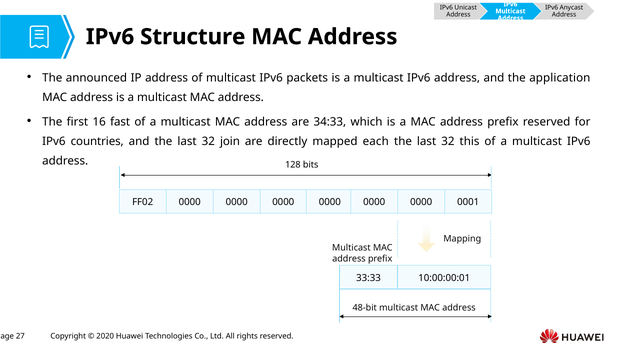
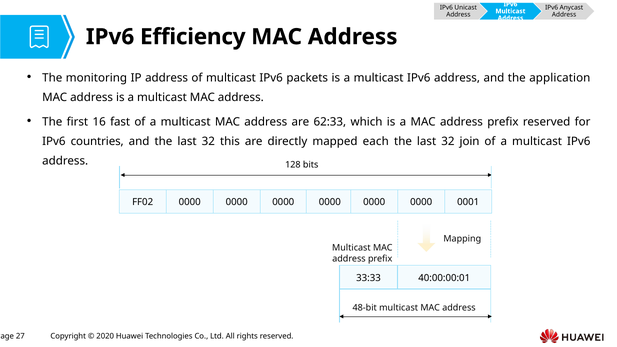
Structure: Structure -> Efficiency (193, 37)
announced: announced -> monitoring (96, 78)
34:33: 34:33 -> 62:33 (330, 122)
join: join -> this (230, 142)
this: this -> join (470, 142)
10:00:00:01: 10:00:00:01 -> 40:00:00:01 (444, 278)
